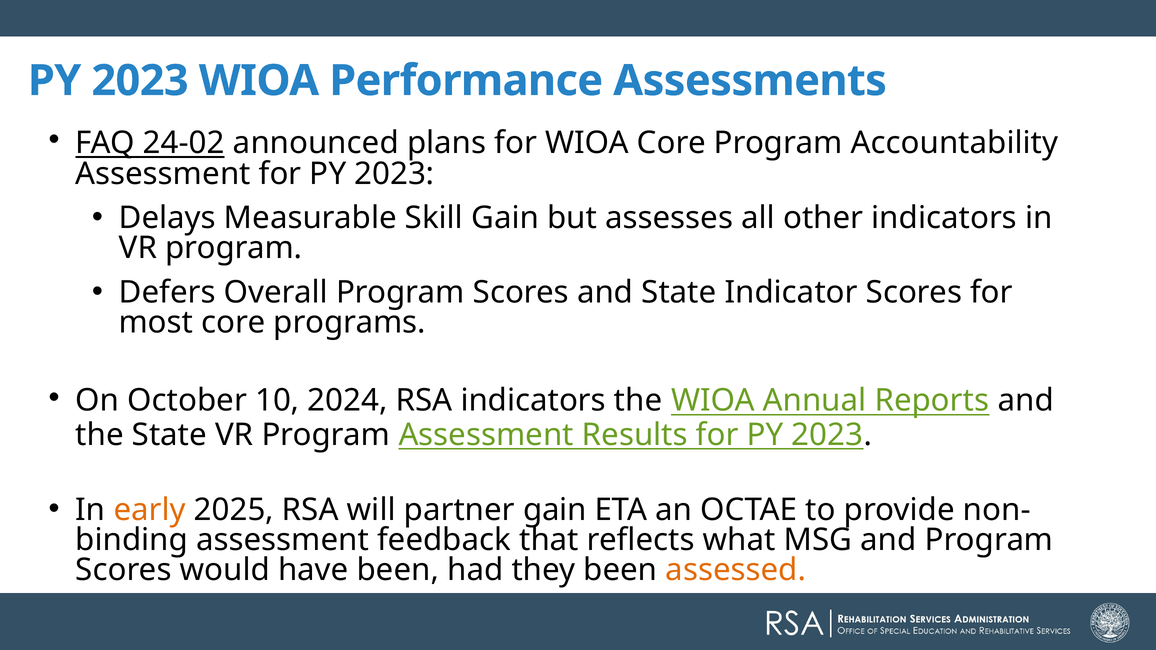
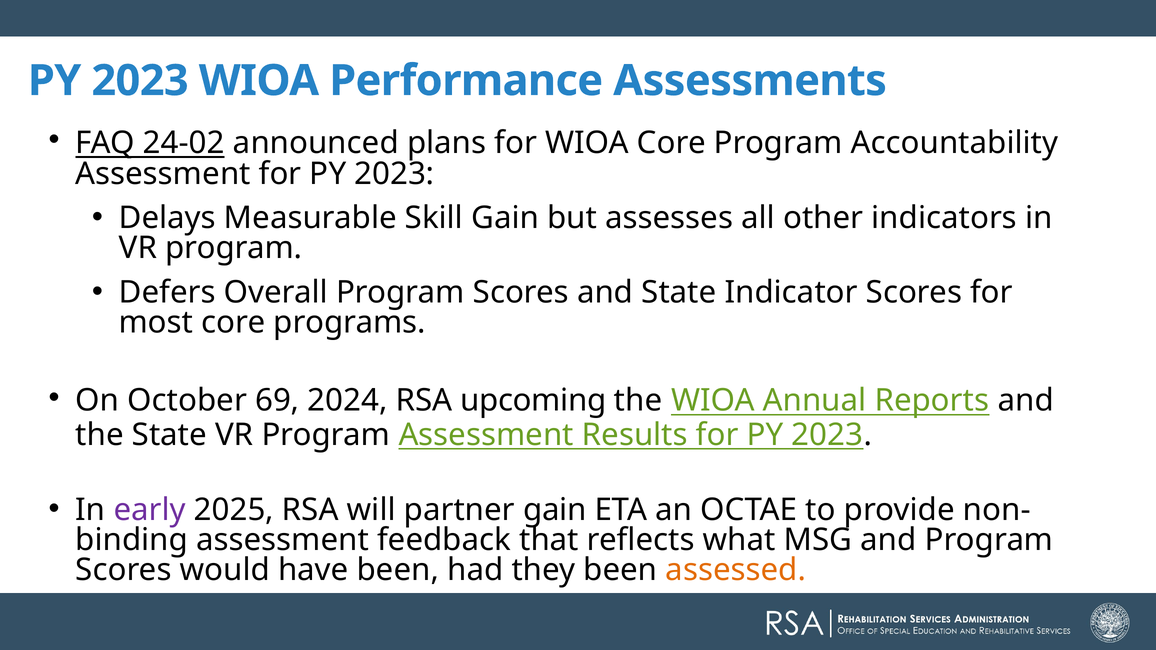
10: 10 -> 69 (277, 401)
RSA indicators: indicators -> upcoming (533, 401)
early colour: orange -> purple (150, 510)
